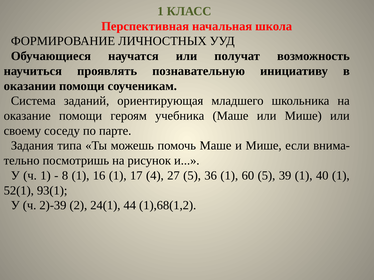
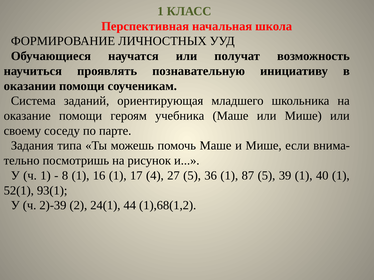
60: 60 -> 87 (248, 176)
